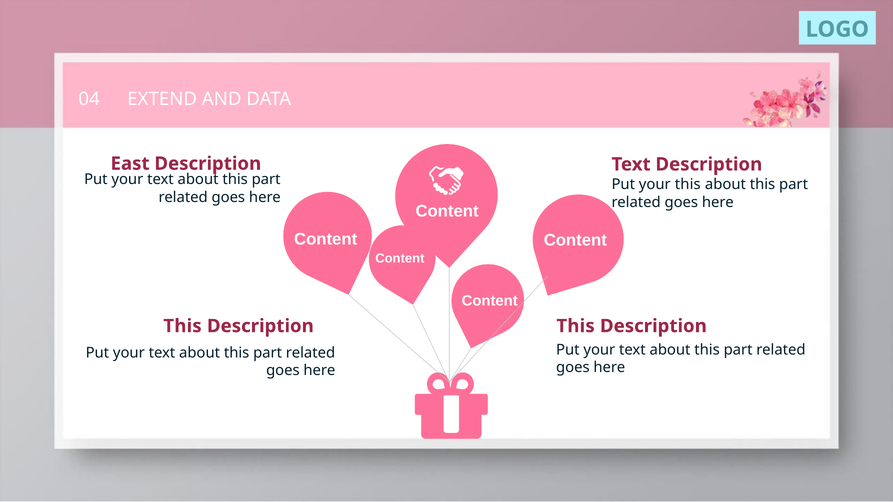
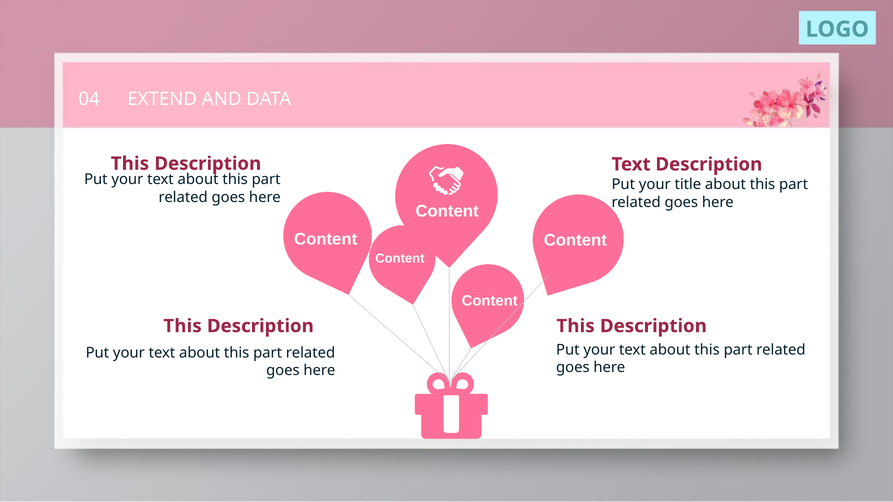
East: East -> This (130, 164)
your this: this -> title (688, 184)
